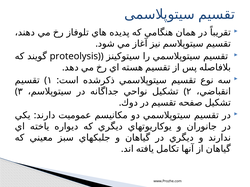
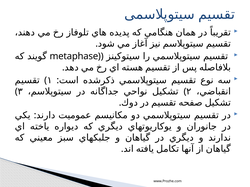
proteolysis: proteolysis -> metaphase (74, 56)
